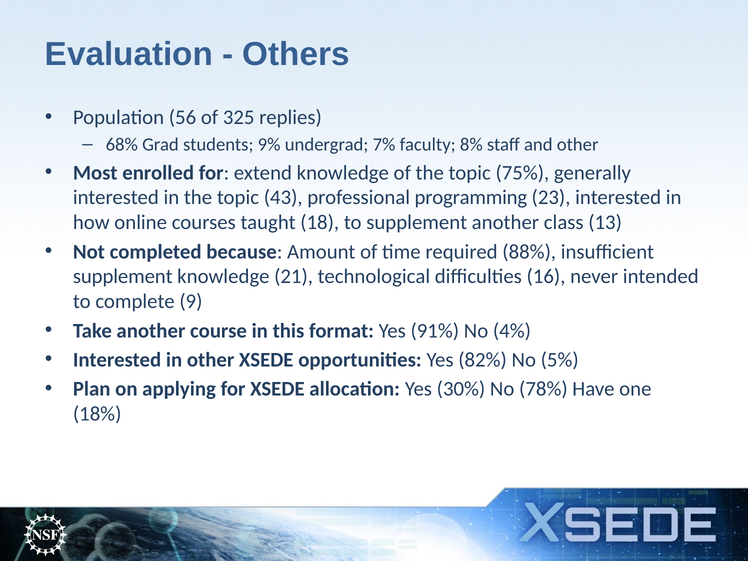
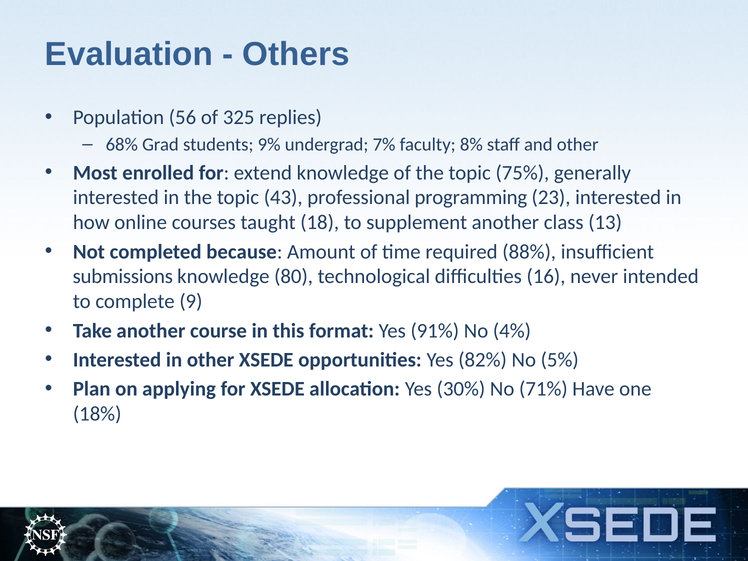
supplement: supplement -> submissions (123, 277)
21: 21 -> 80 (294, 277)
78%: 78% -> 71% (543, 389)
